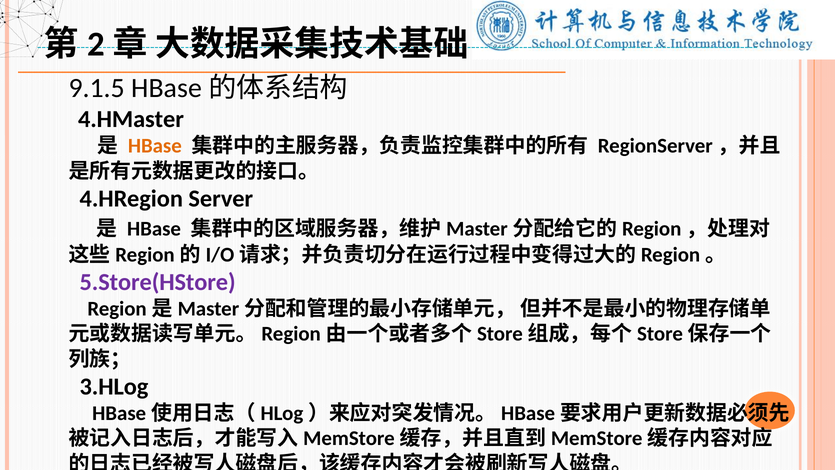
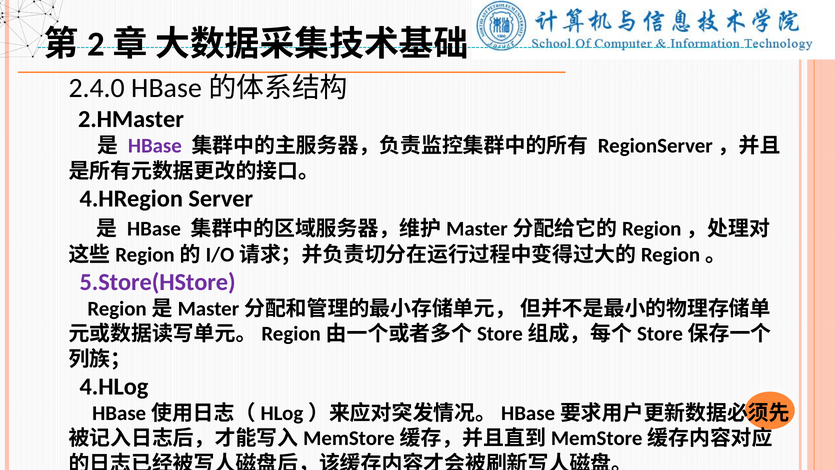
9.1.5: 9.1.5 -> 2.4.0 (97, 88)
4.HMaster: 4.HMaster -> 2.HMaster (131, 119)
HBase colour: orange -> purple (155, 146)
3.HLog: 3.HLog -> 4.HLog (114, 386)
